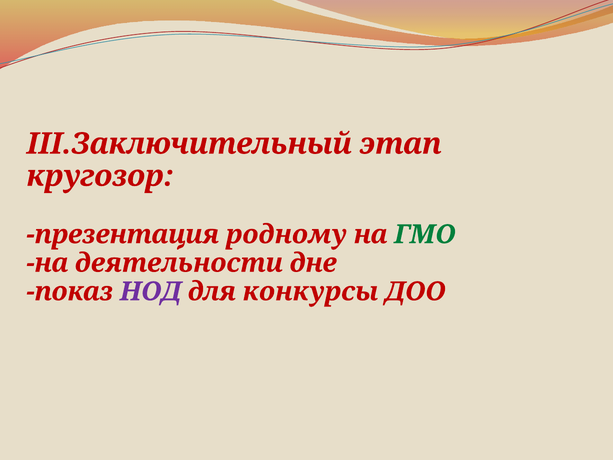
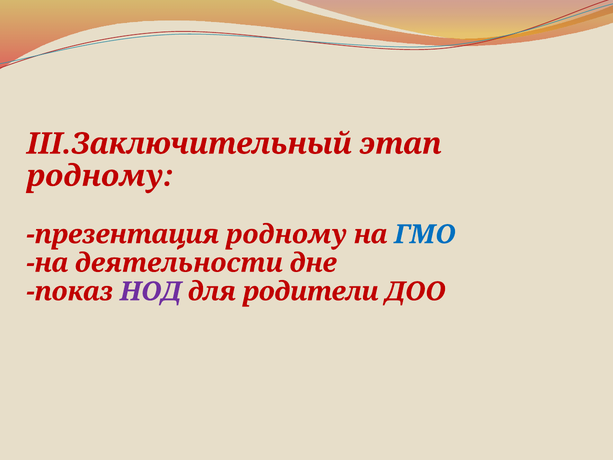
кругозор: кругозор -> родному (100, 176)
ГМО colour: green -> blue (425, 234)
конкурсы: конкурсы -> родители (311, 291)
